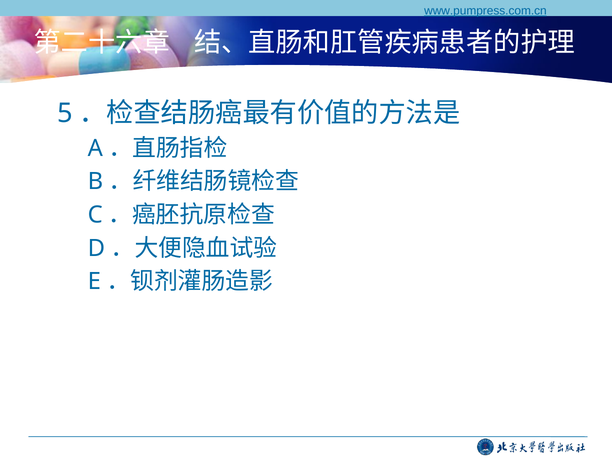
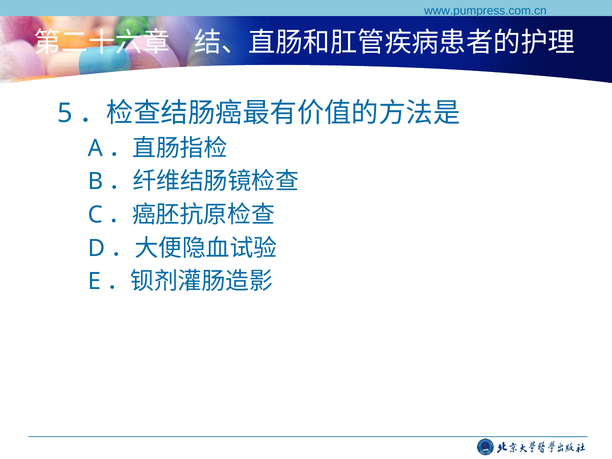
www.pumpress.com.cn underline: present -> none (485, 11)
